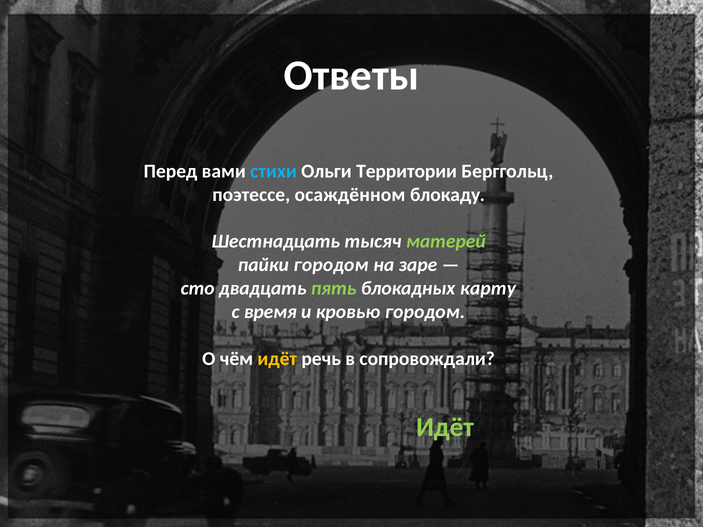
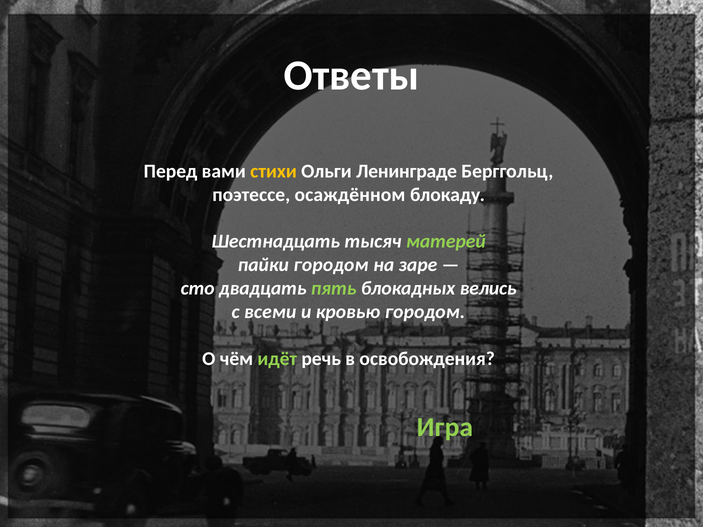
стихи colour: light blue -> yellow (274, 171)
Территории: Территории -> Ленинграде (407, 171)
карту: карту -> велись (488, 288)
время: время -> всеми (270, 312)
идёт colour: yellow -> light green (277, 359)
сопровождали: сопровождали -> освобождения (427, 359)
Идёт: Идёт -> Игра (445, 427)
